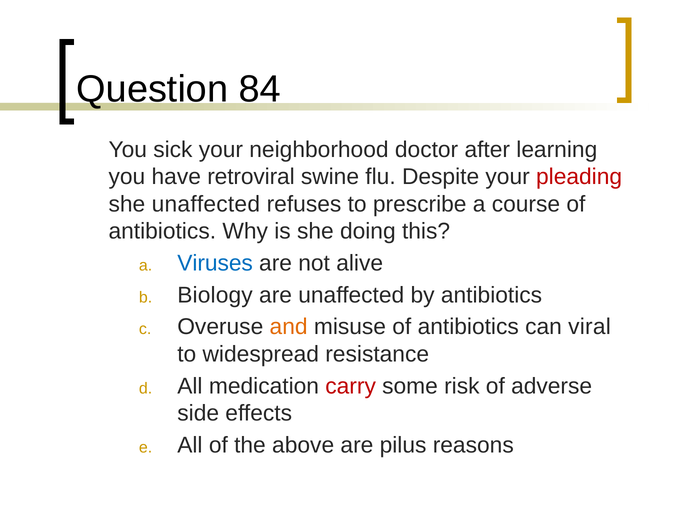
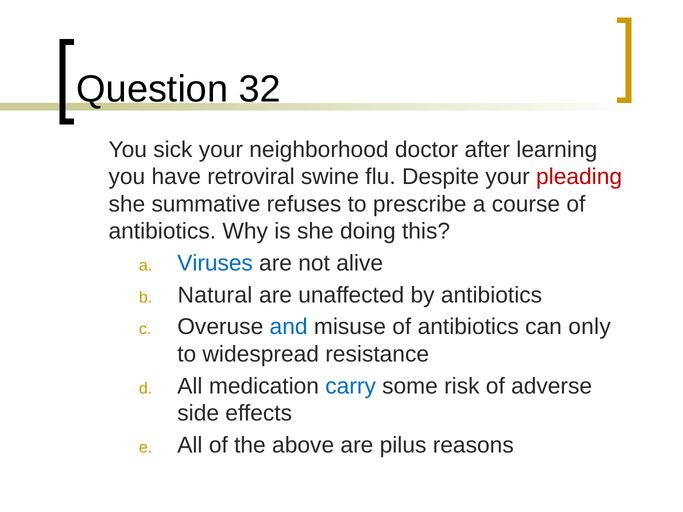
84: 84 -> 32 (260, 89)
she unaffected: unaffected -> summative (206, 204)
Biology: Biology -> Natural (215, 295)
and colour: orange -> blue (289, 327)
viral: viral -> only (590, 327)
carry colour: red -> blue (351, 386)
